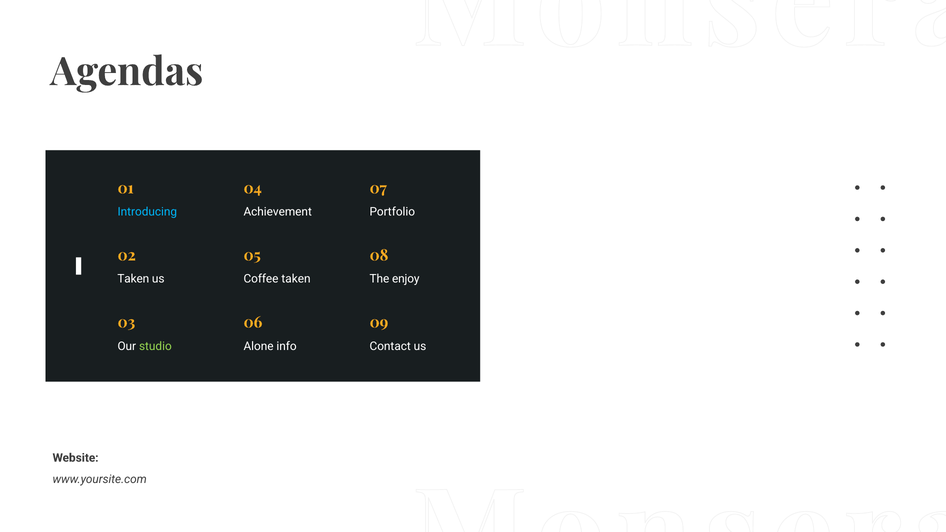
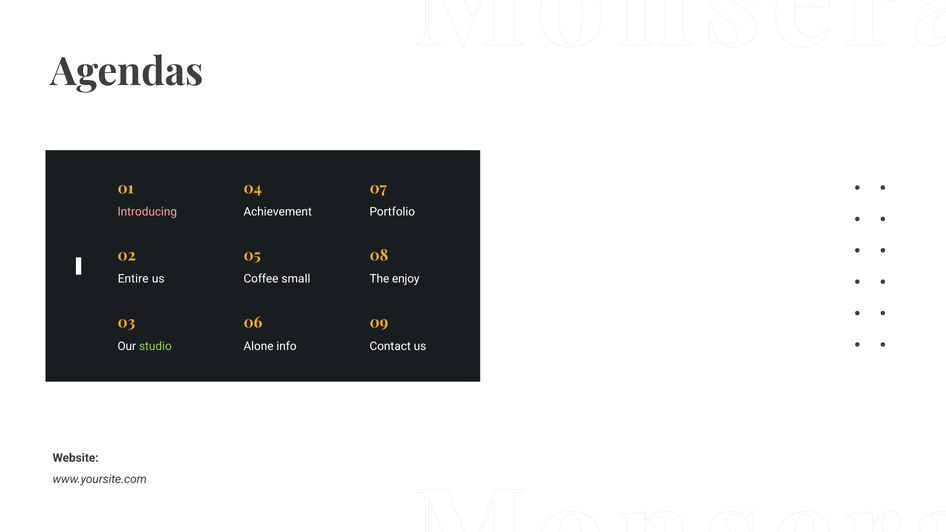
Introducing colour: light blue -> pink (147, 212)
Taken: Taken -> Entire (133, 279)
Coffee taken: taken -> small (296, 279)
